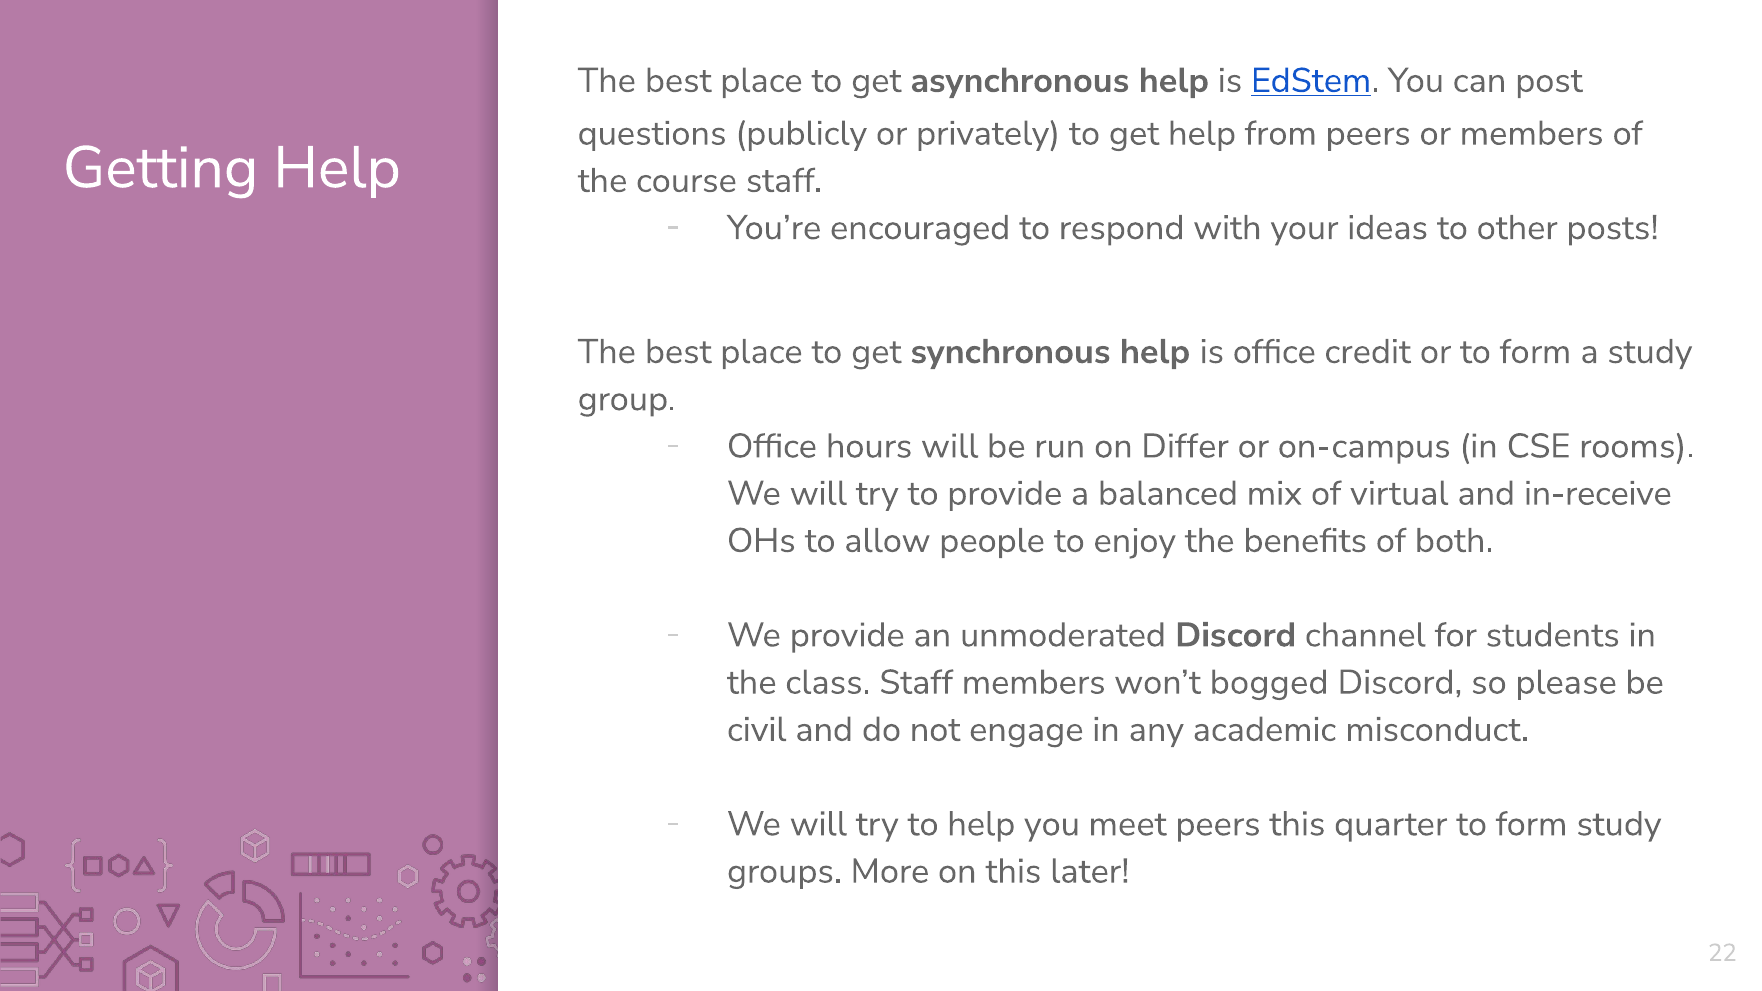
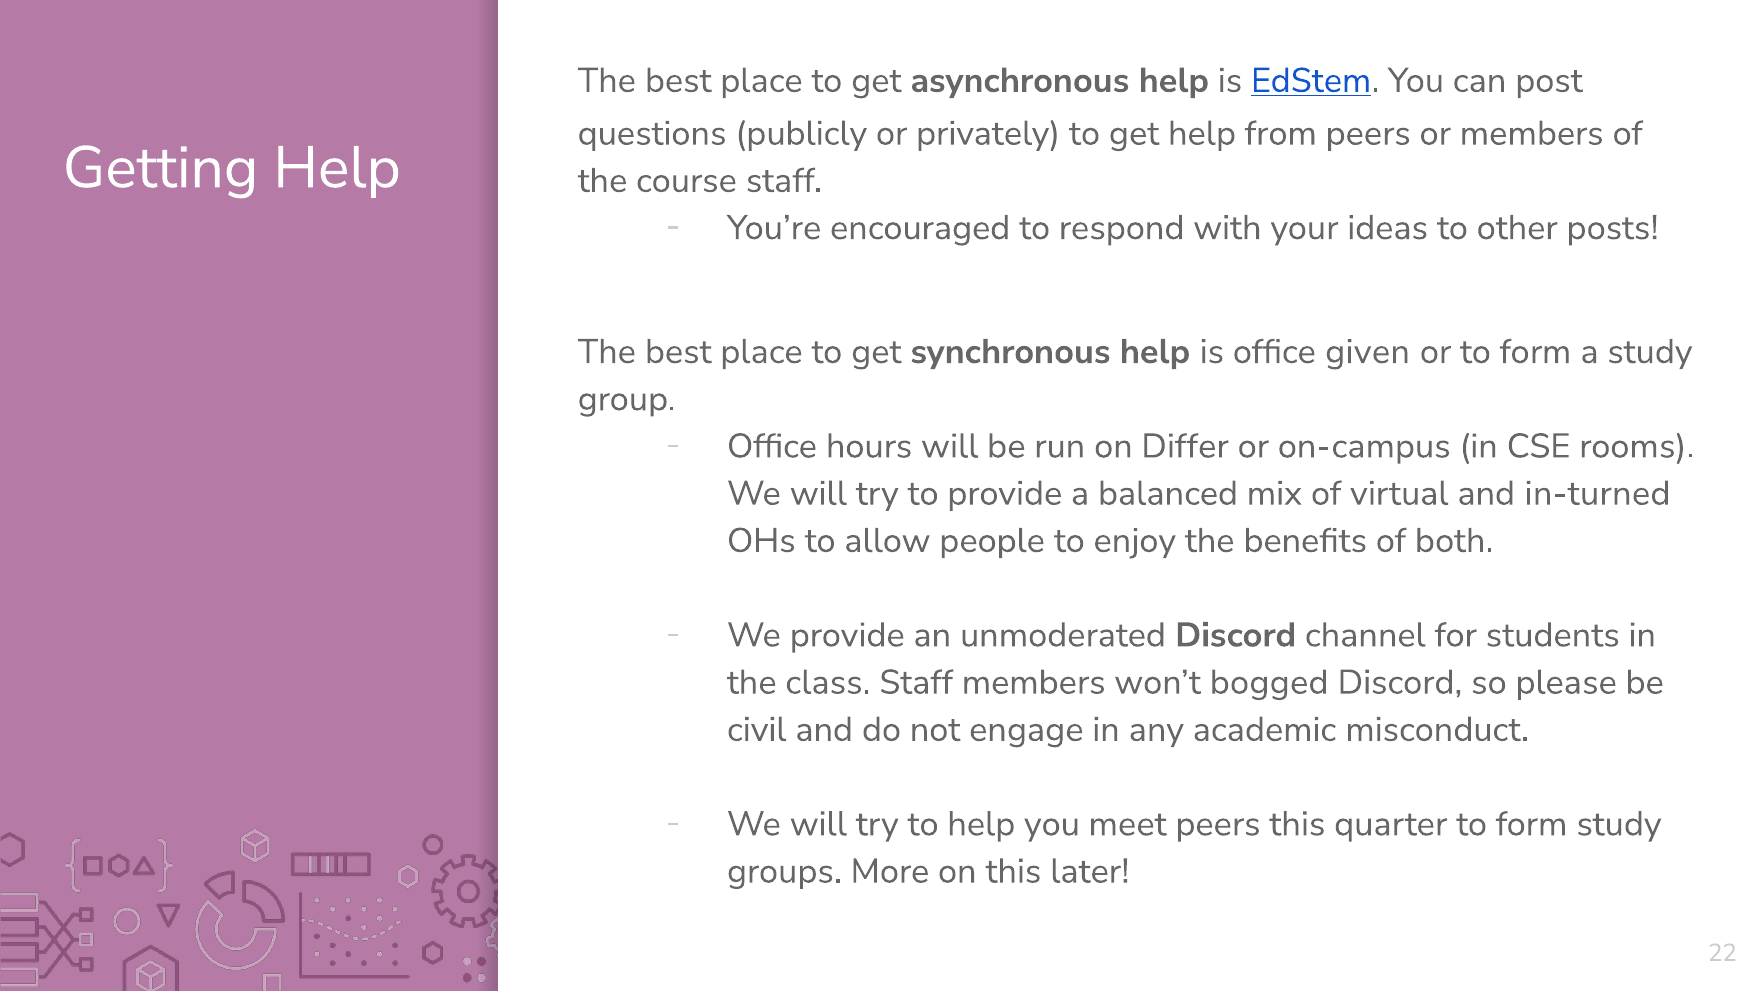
credit: credit -> given (1368, 352)
in-receive: in-receive -> in-turned (1598, 493)
